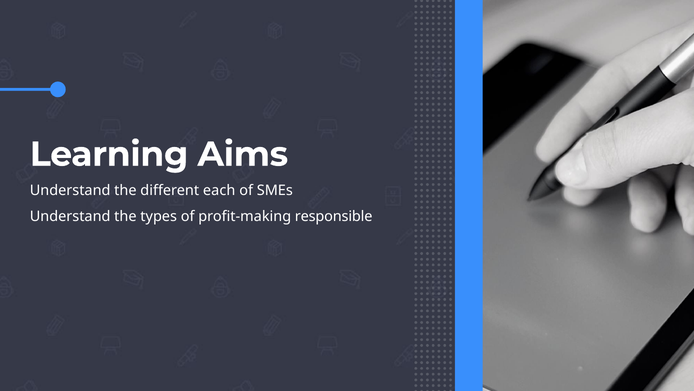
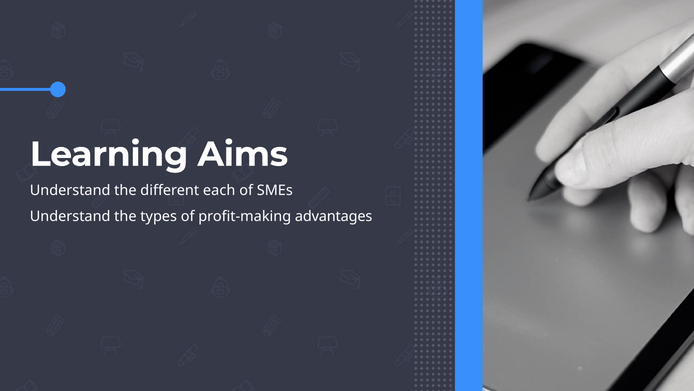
responsible: responsible -> advantages (334, 216)
